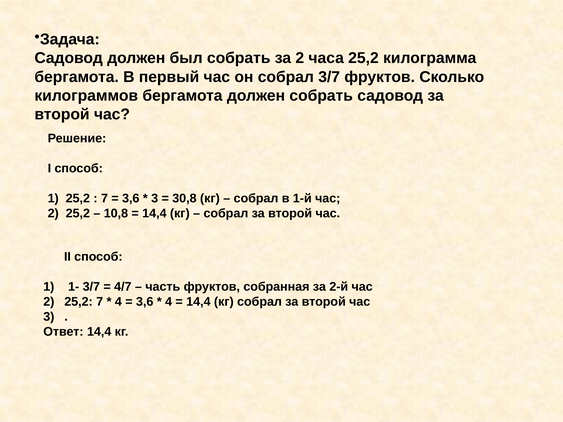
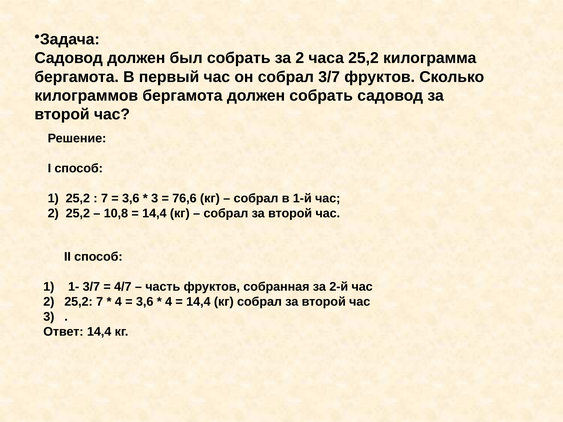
30,8: 30,8 -> 76,6 (184, 199)
